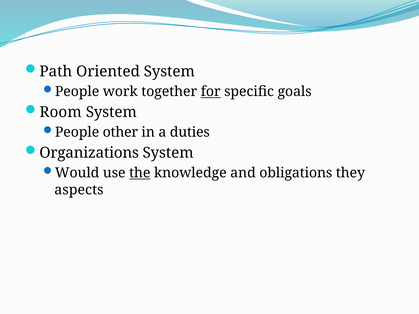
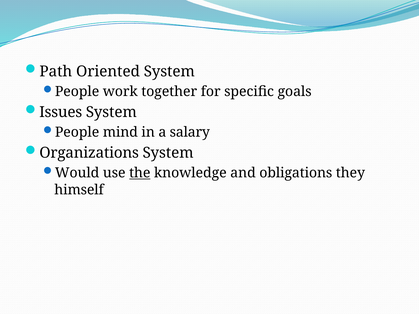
for underline: present -> none (211, 92)
Room: Room -> Issues (61, 112)
other: other -> mind (120, 132)
duties: duties -> salary (190, 132)
aspects: aspects -> himself (79, 190)
